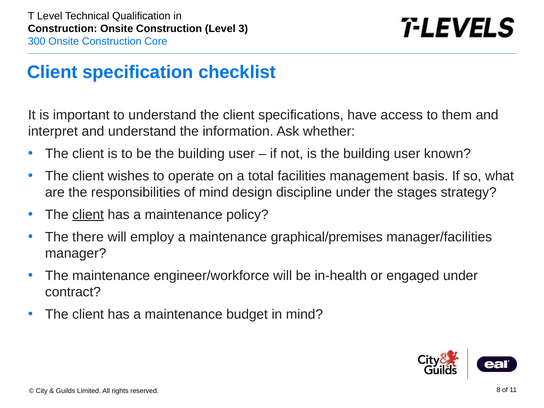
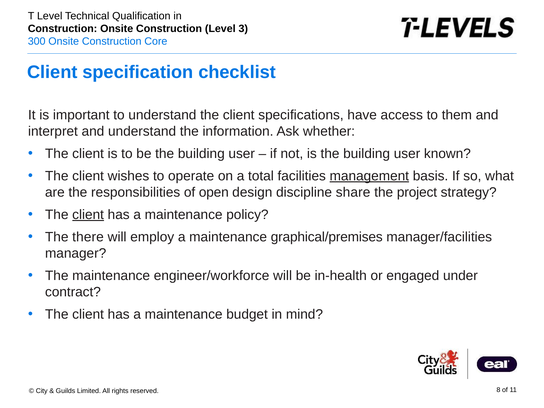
management underline: none -> present (369, 176)
of mind: mind -> open (214, 192)
discipline under: under -> share (353, 192)
stages: stages -> project (417, 192)
